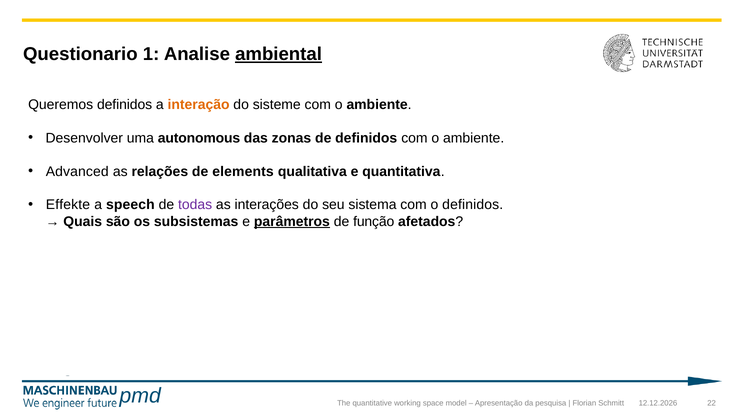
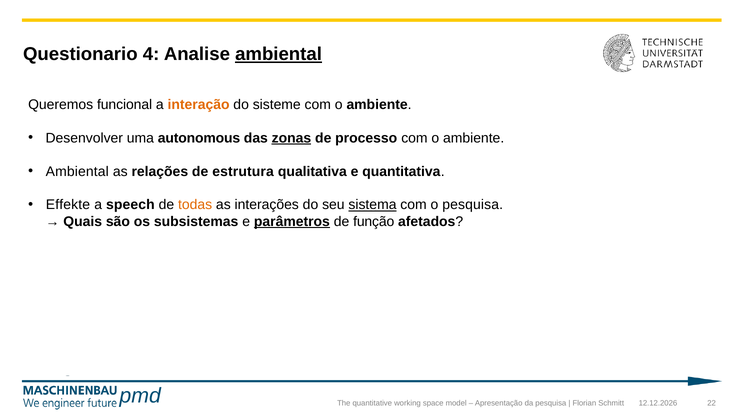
1: 1 -> 4 (151, 54)
Queremos definidos: definidos -> funcional (125, 105)
zonas underline: none -> present (291, 138)
de definidos: definidos -> processo (366, 138)
Advanced: Advanced -> Ambiental (77, 172)
elements: elements -> estrutura (243, 172)
todas colour: purple -> orange (195, 205)
sistema underline: none -> present (372, 205)
o definidos: definidos -> pesquisa (473, 205)
